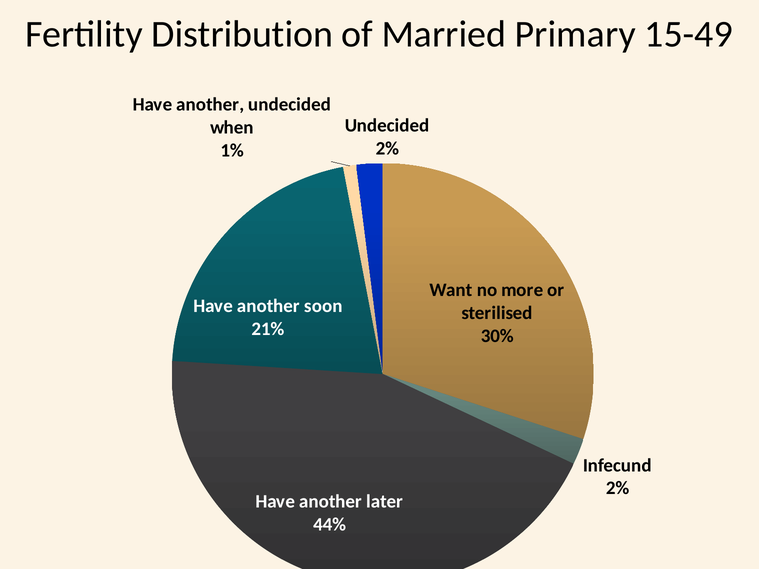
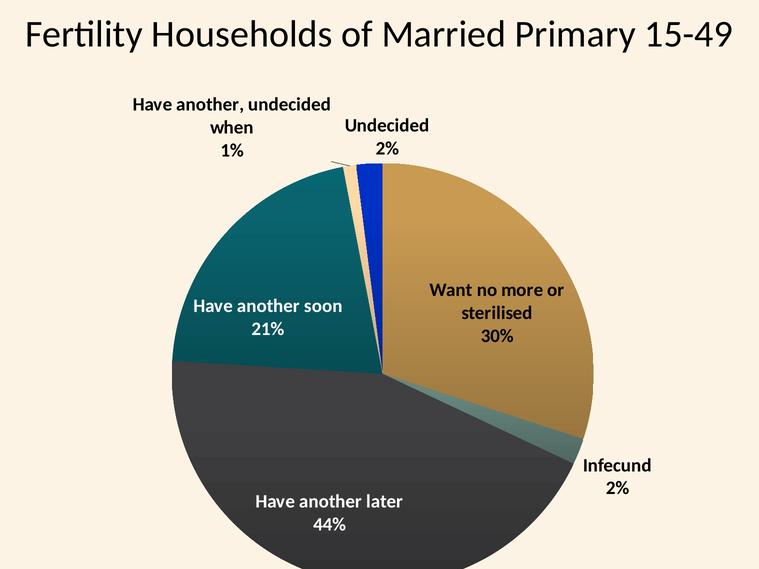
Distribution: Distribution -> Households (242, 34)
